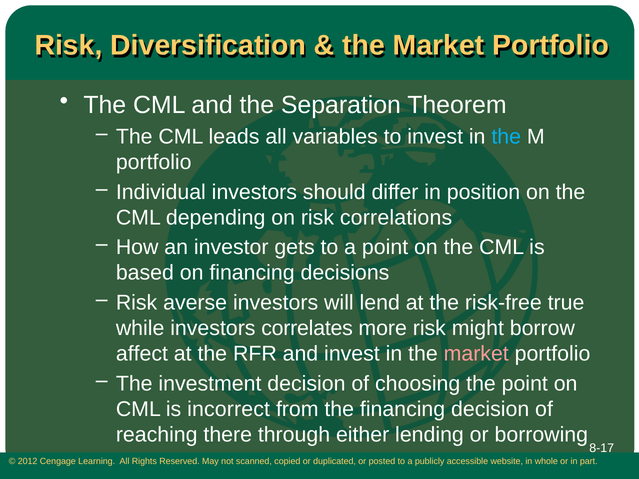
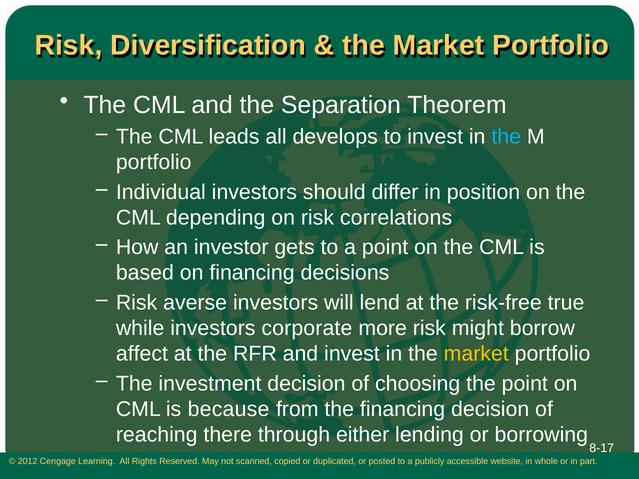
variables: variables -> develops (335, 137)
correlates: correlates -> corporate (307, 328)
market colour: pink -> yellow (476, 354)
incorrect: incorrect -> because (229, 409)
